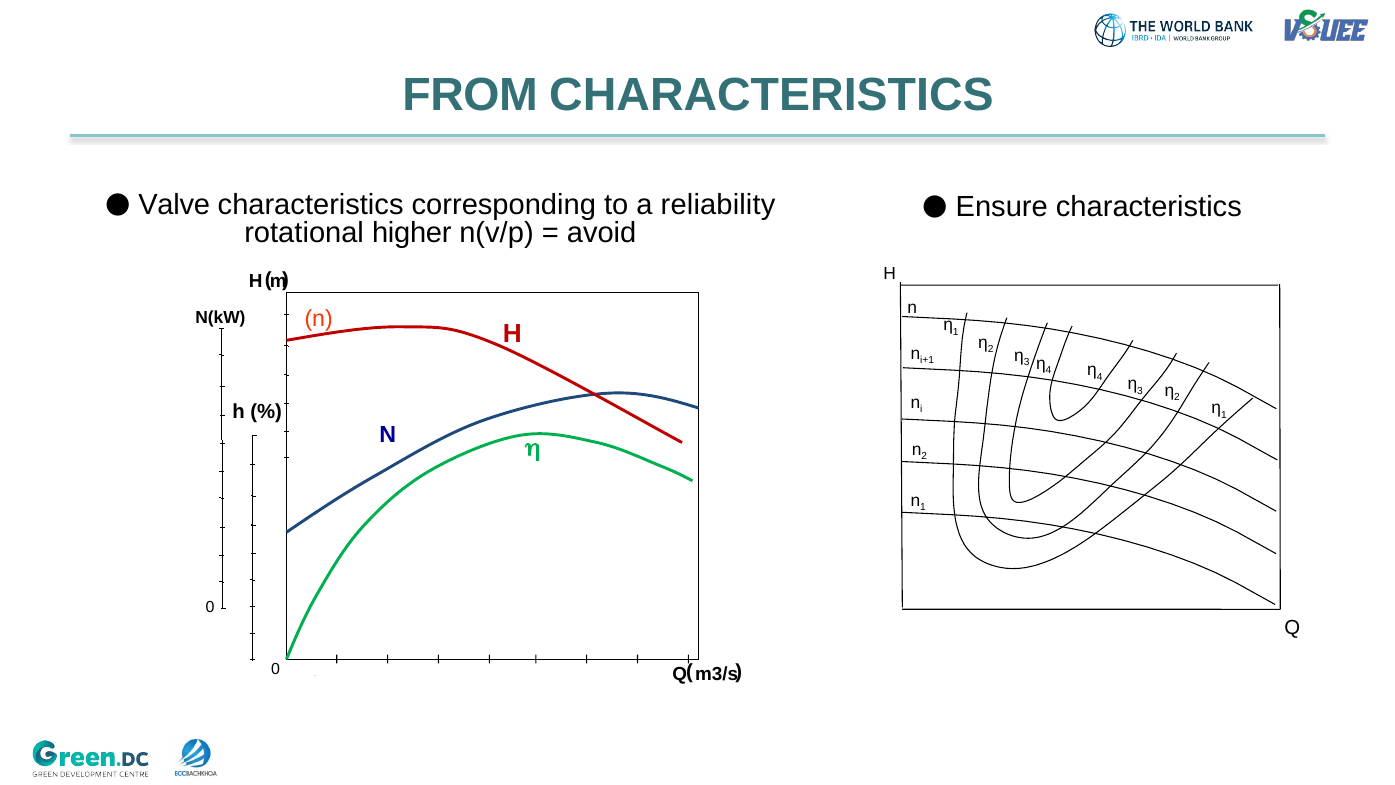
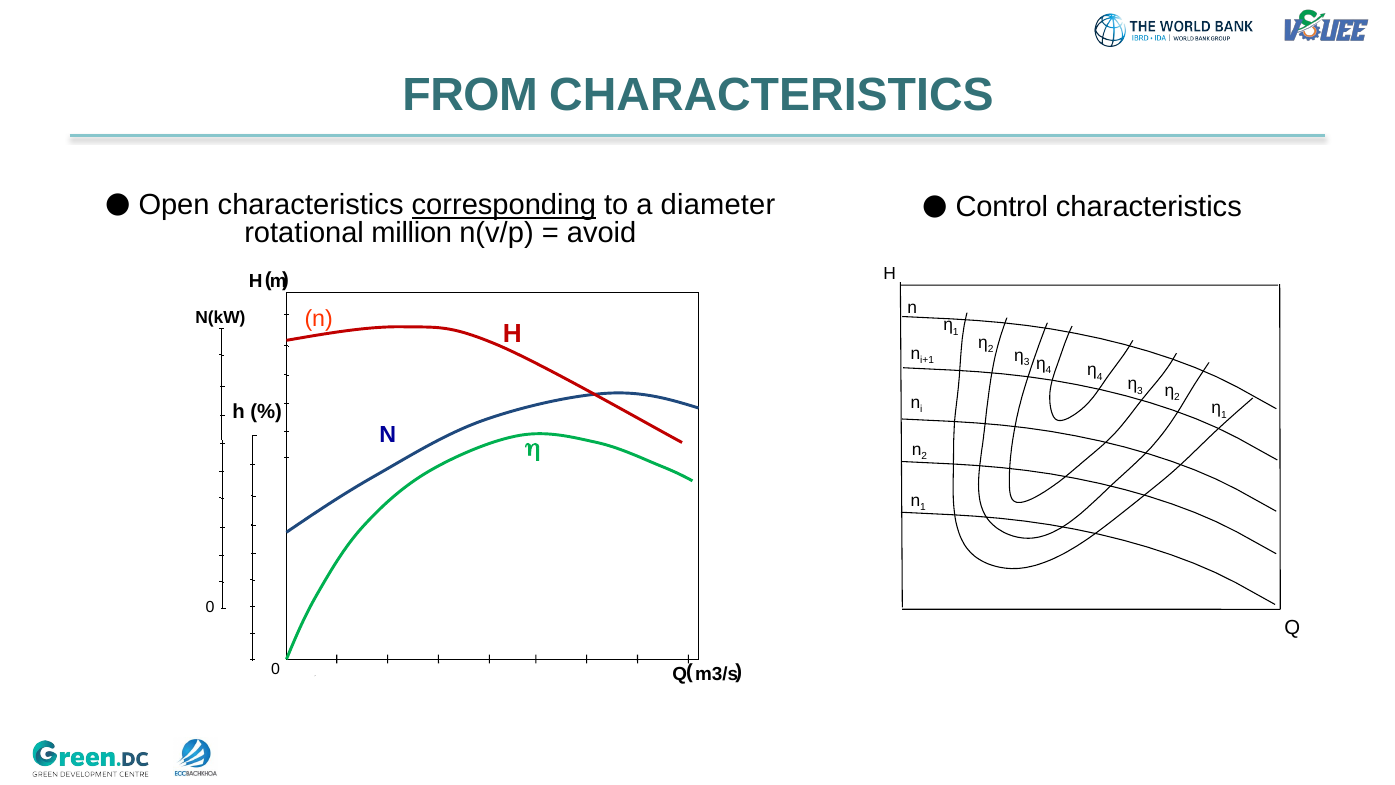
Valve: Valve -> Open (174, 205)
corresponding underline: none -> present (504, 205)
reliability: reliability -> diameter (718, 205)
Ensure: Ensure -> Control (1002, 206)
higher: higher -> million (412, 233)
